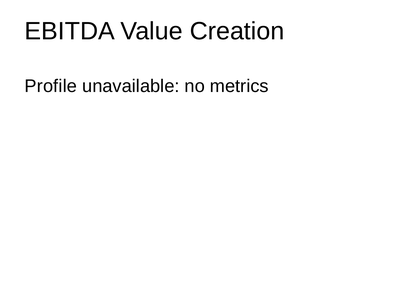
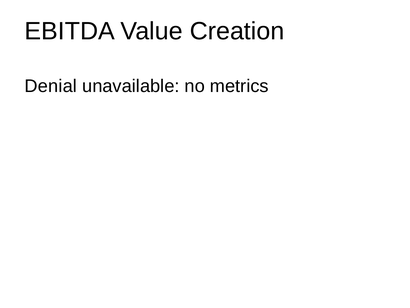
Profile: Profile -> Denial (51, 86)
